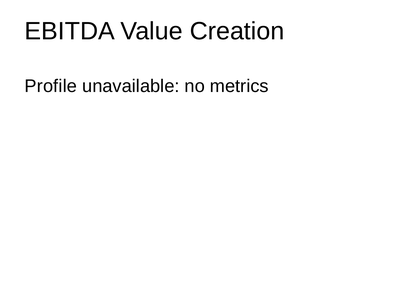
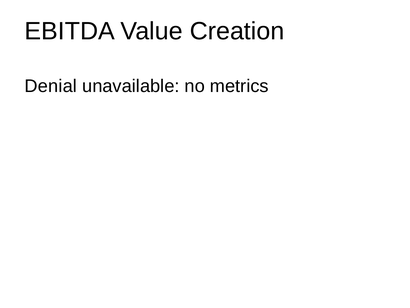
Profile: Profile -> Denial (51, 86)
